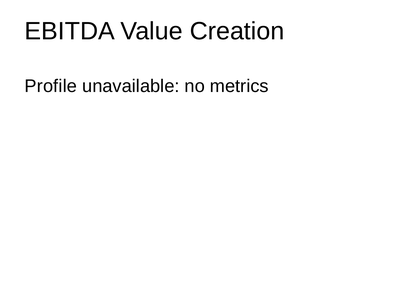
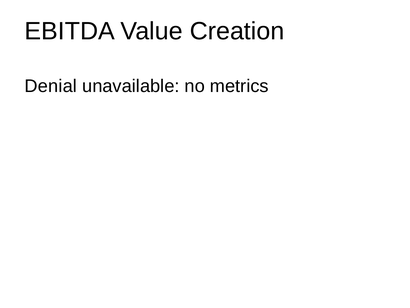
Profile: Profile -> Denial (51, 86)
